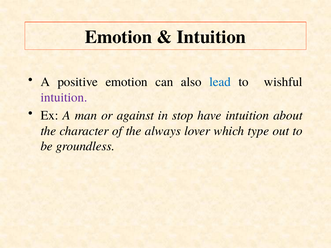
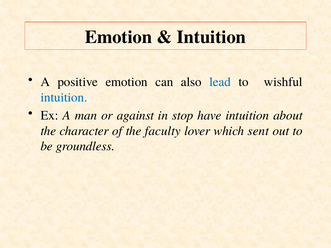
intuition colour: purple -> blue (64, 97)
always: always -> faculty (163, 131)
type: type -> sent (258, 131)
